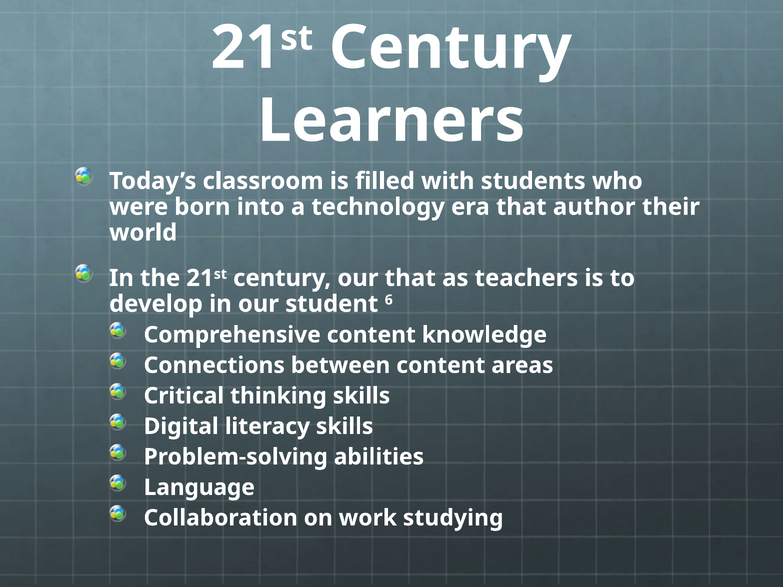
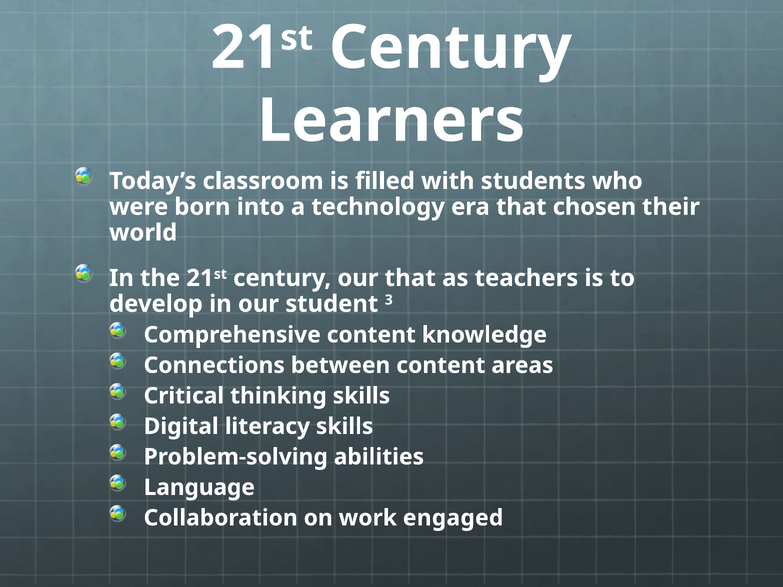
author: author -> chosen (594, 207)
6: 6 -> 3 (389, 300)
studying: studying -> engaged (453, 518)
